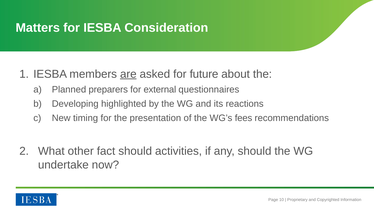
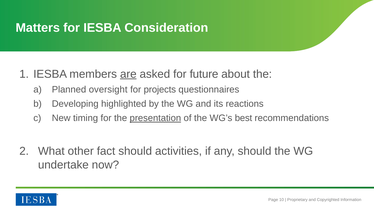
preparers: preparers -> oversight (108, 90)
external: external -> projects (160, 90)
presentation underline: none -> present (155, 118)
fees: fees -> best (244, 118)
